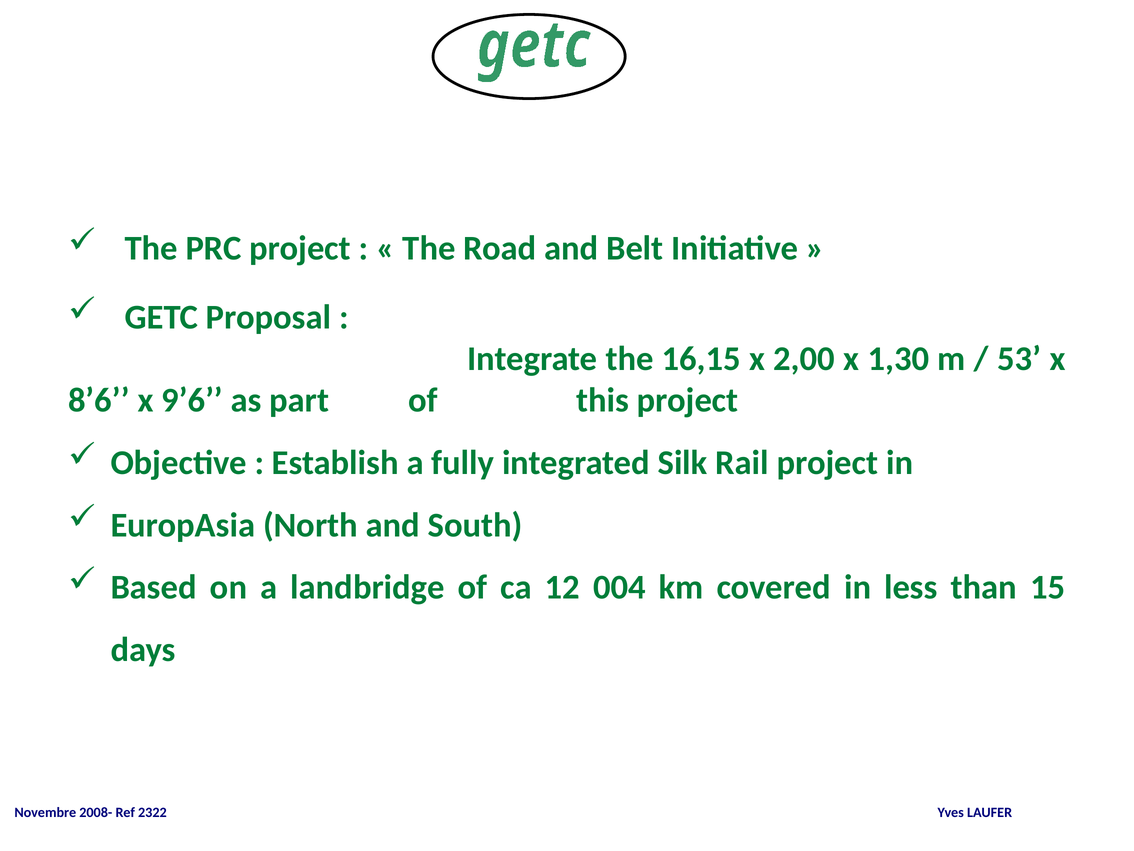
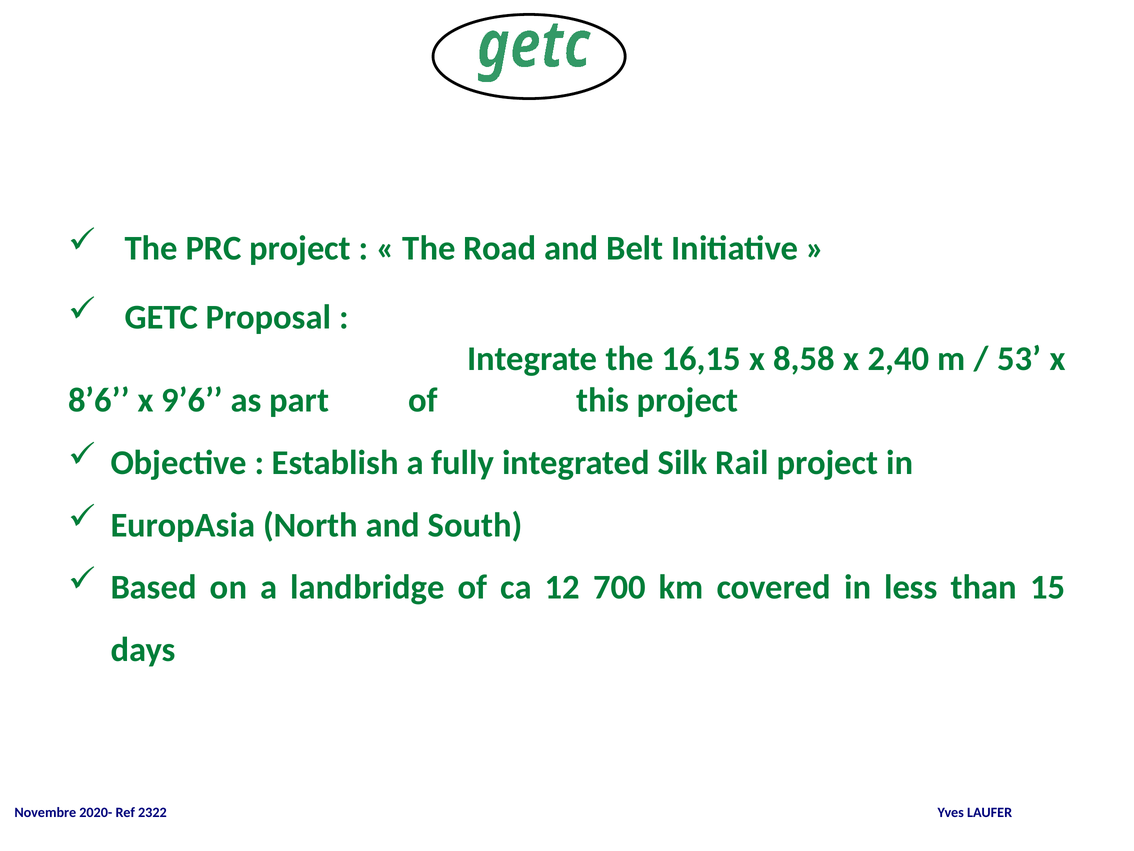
2,00: 2,00 -> 8,58 (804, 359)
1,30: 1,30 -> 2,40 (898, 359)
004: 004 -> 700 (619, 587)
2008-: 2008- -> 2020- (96, 812)
